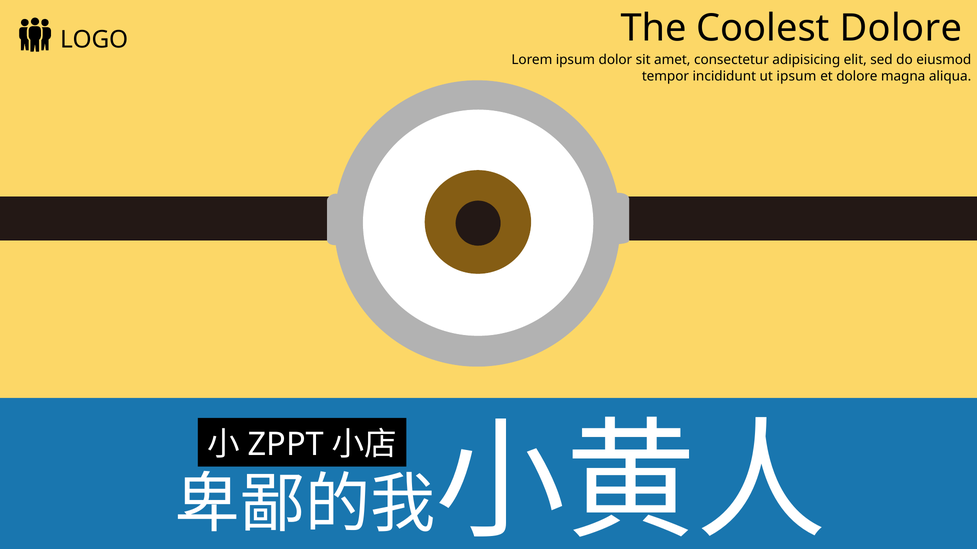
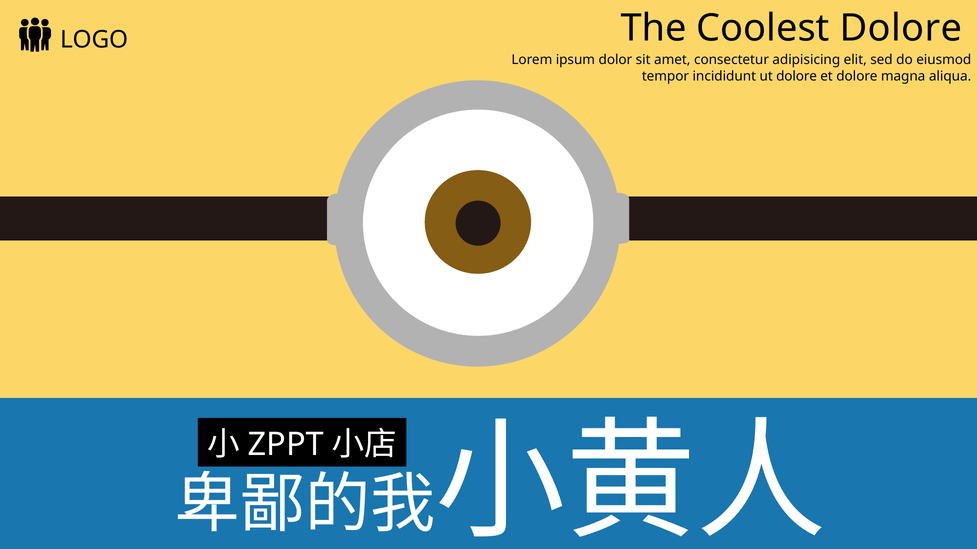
ut ipsum: ipsum -> dolore (797, 76)
